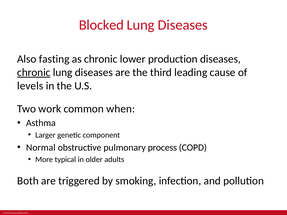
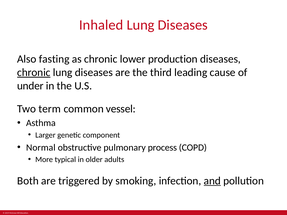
Blocked: Blocked -> Inhaled (101, 25)
levels: levels -> under (30, 86)
work: work -> term (50, 109)
when: when -> vessel (121, 109)
and underline: none -> present (212, 181)
